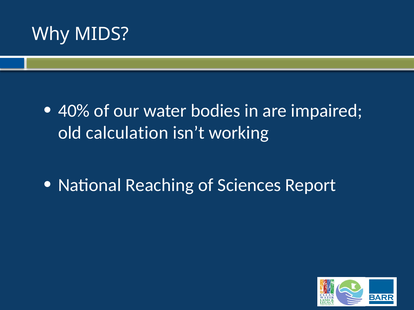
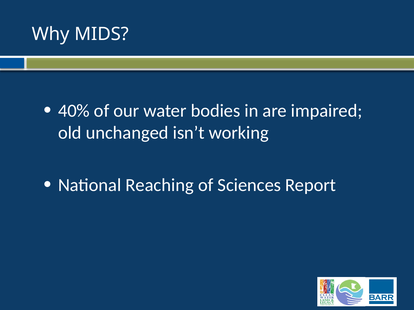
calculation: calculation -> unchanged (127, 133)
